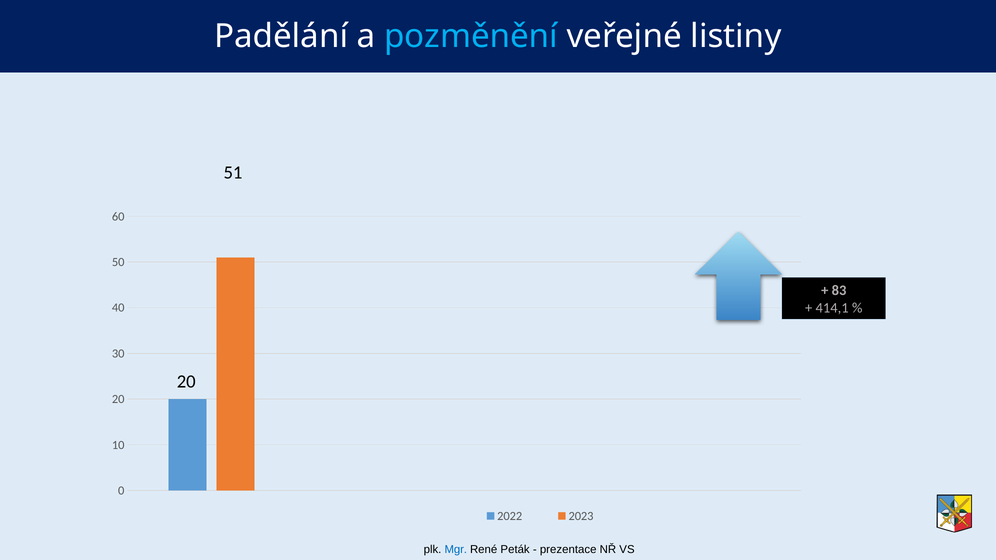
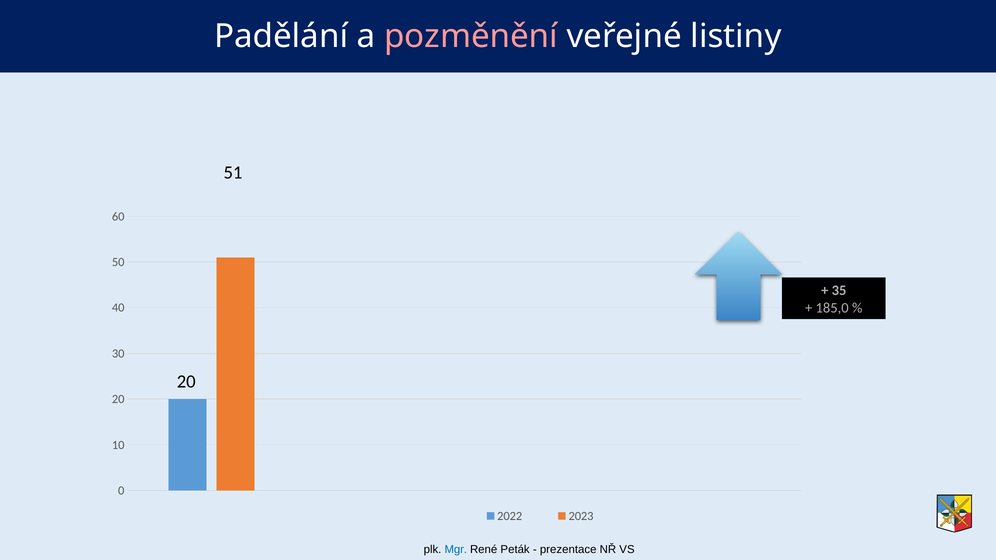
pozměnění colour: light blue -> pink (471, 36)
83: 83 -> 35 (839, 291)
414,1: 414,1 -> 185,0 (832, 308)
